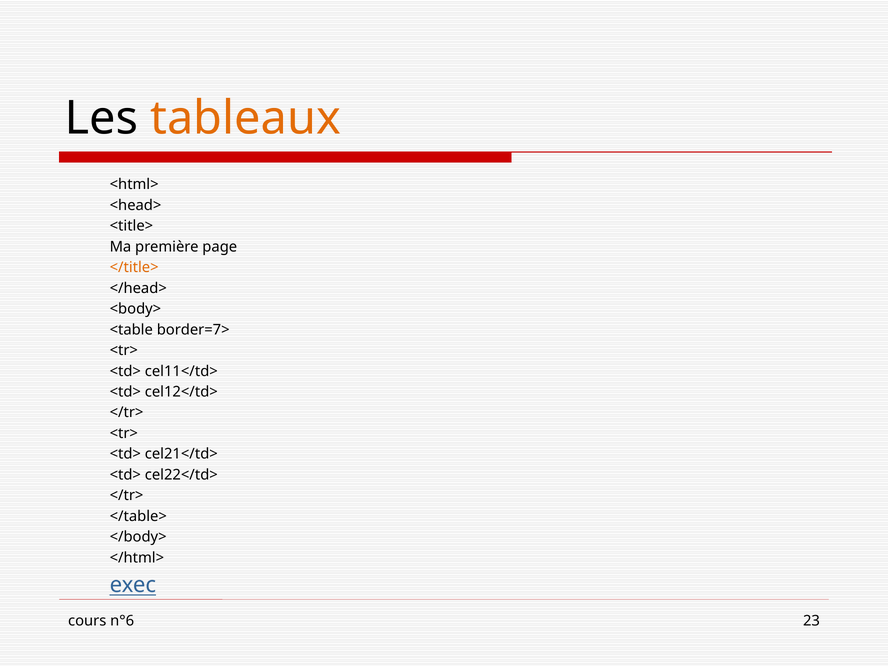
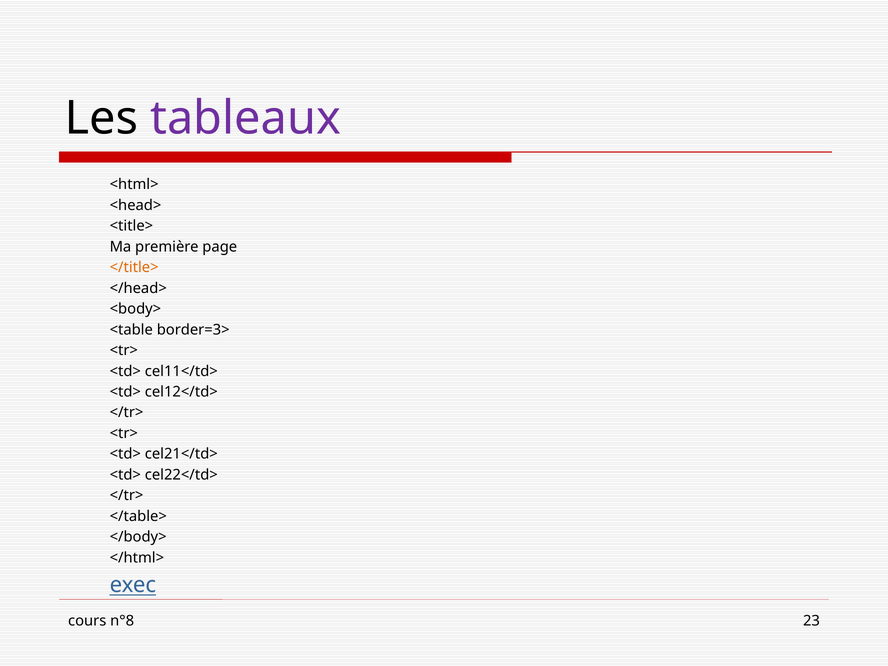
tableaux colour: orange -> purple (246, 118)
border=7>: border=7> -> border=3> (193, 330)
n°6: n°6 -> n°8 (122, 621)
